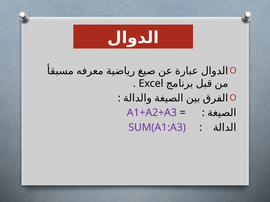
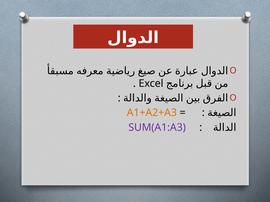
A1+A2+A3 colour: purple -> orange (152, 113)
